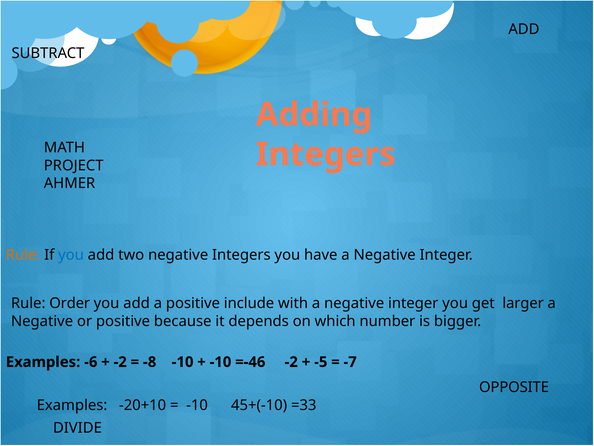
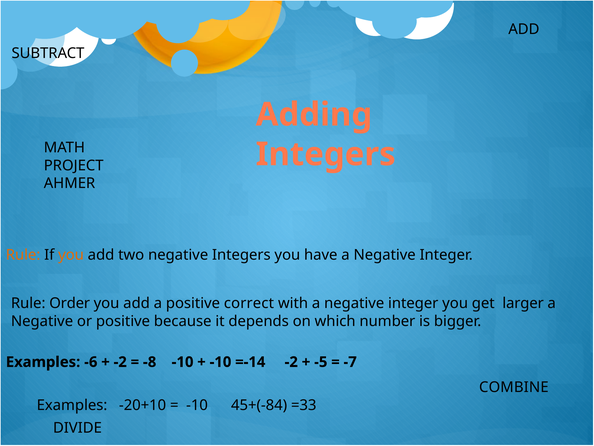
you colour: blue -> orange (71, 255)
include: include -> correct (249, 303)
=-46: =-46 -> =-14 (250, 362)
OPPOSITE: OPPOSITE -> COMBINE (514, 387)
45+(-10: 45+(-10 -> 45+(-84 (259, 405)
